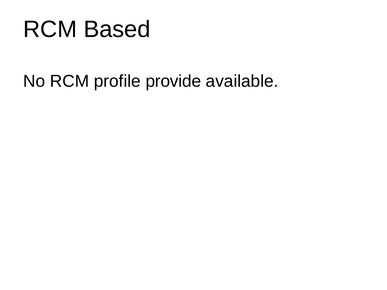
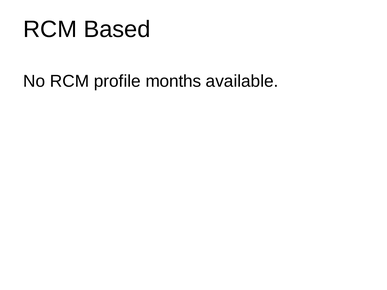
provide: provide -> months (173, 81)
